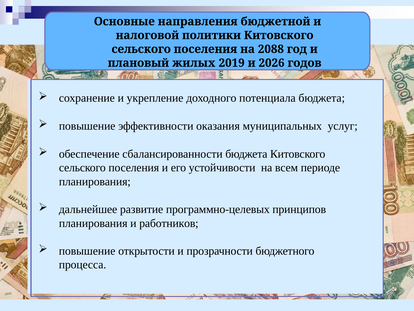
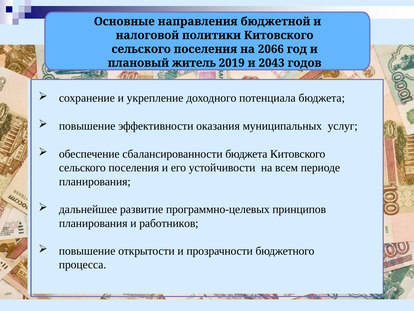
2088: 2088 -> 2066 (271, 49)
жилых: жилых -> житель (194, 63)
2026: 2026 -> 2043 (272, 63)
